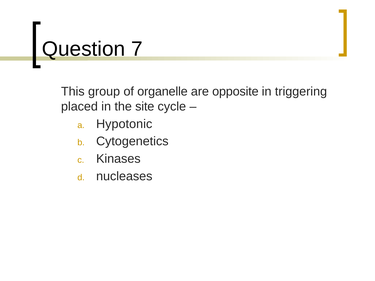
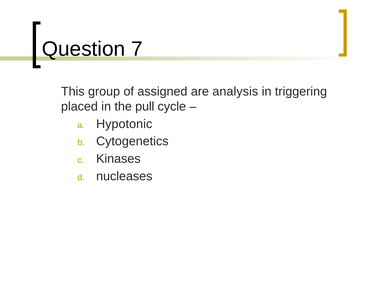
organelle: organelle -> assigned (162, 91)
opposite: opposite -> analysis (235, 91)
site: site -> pull (145, 106)
